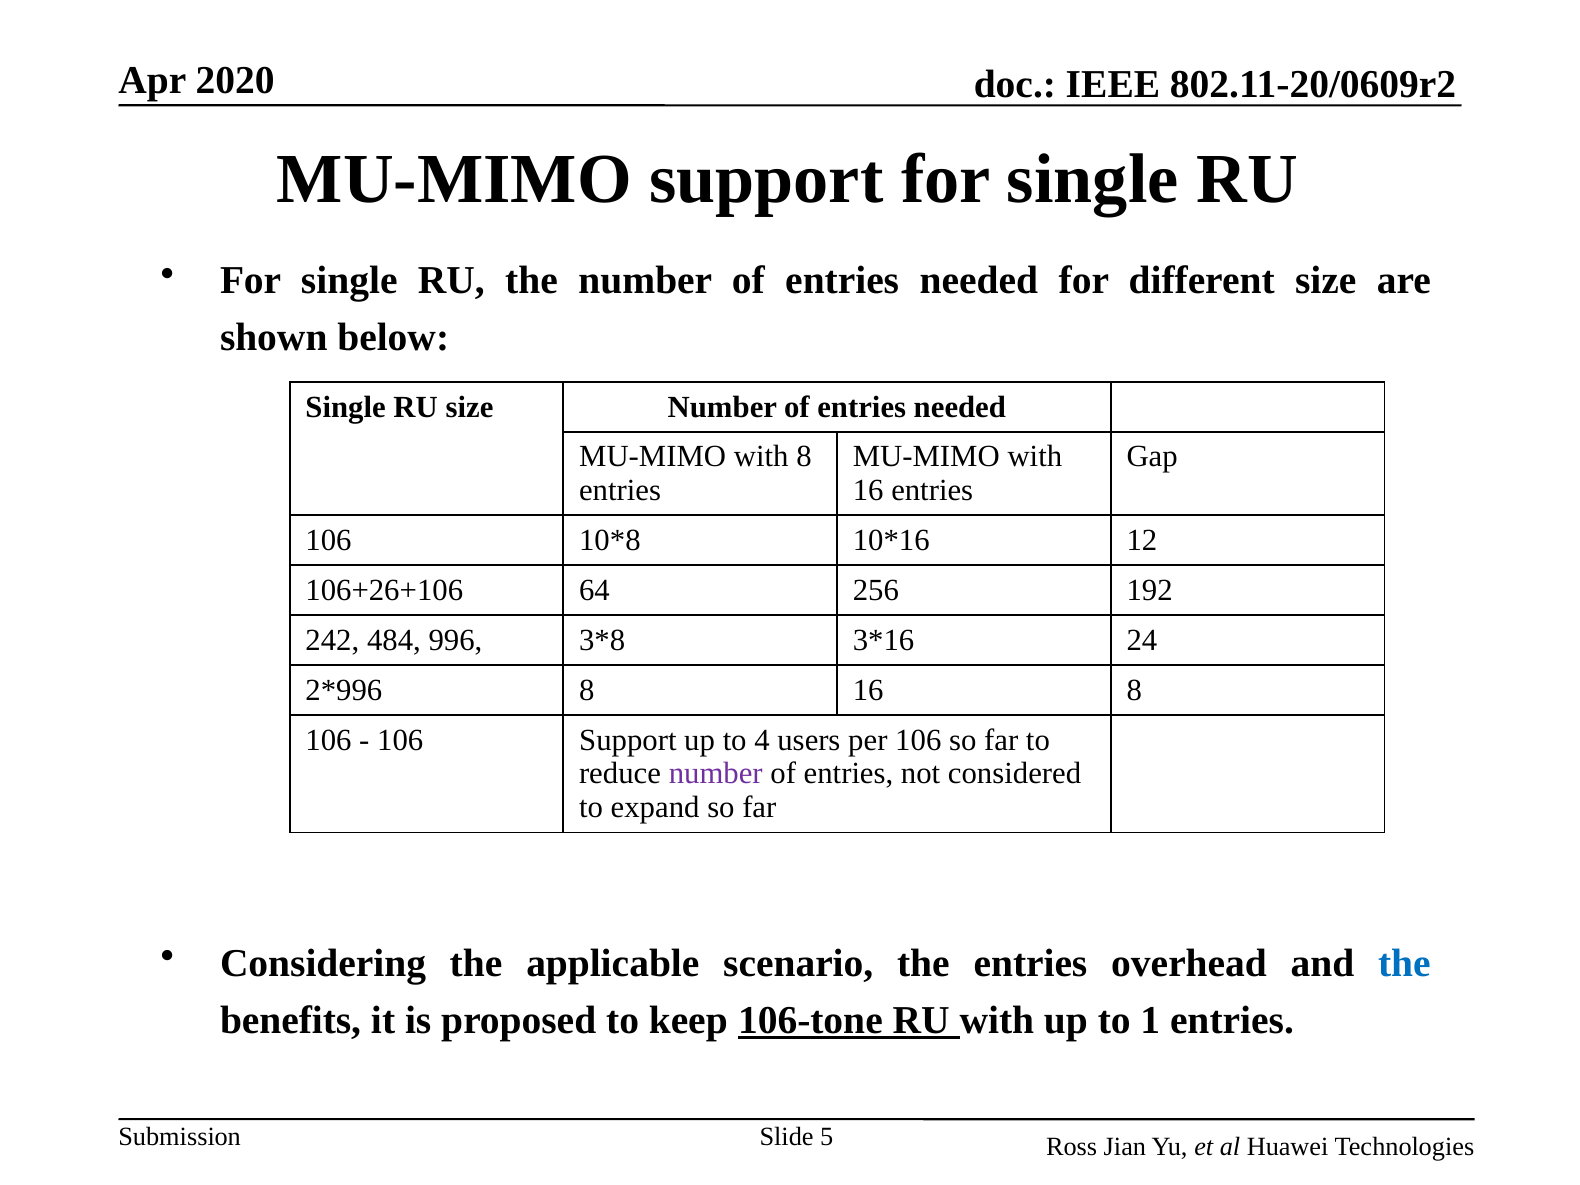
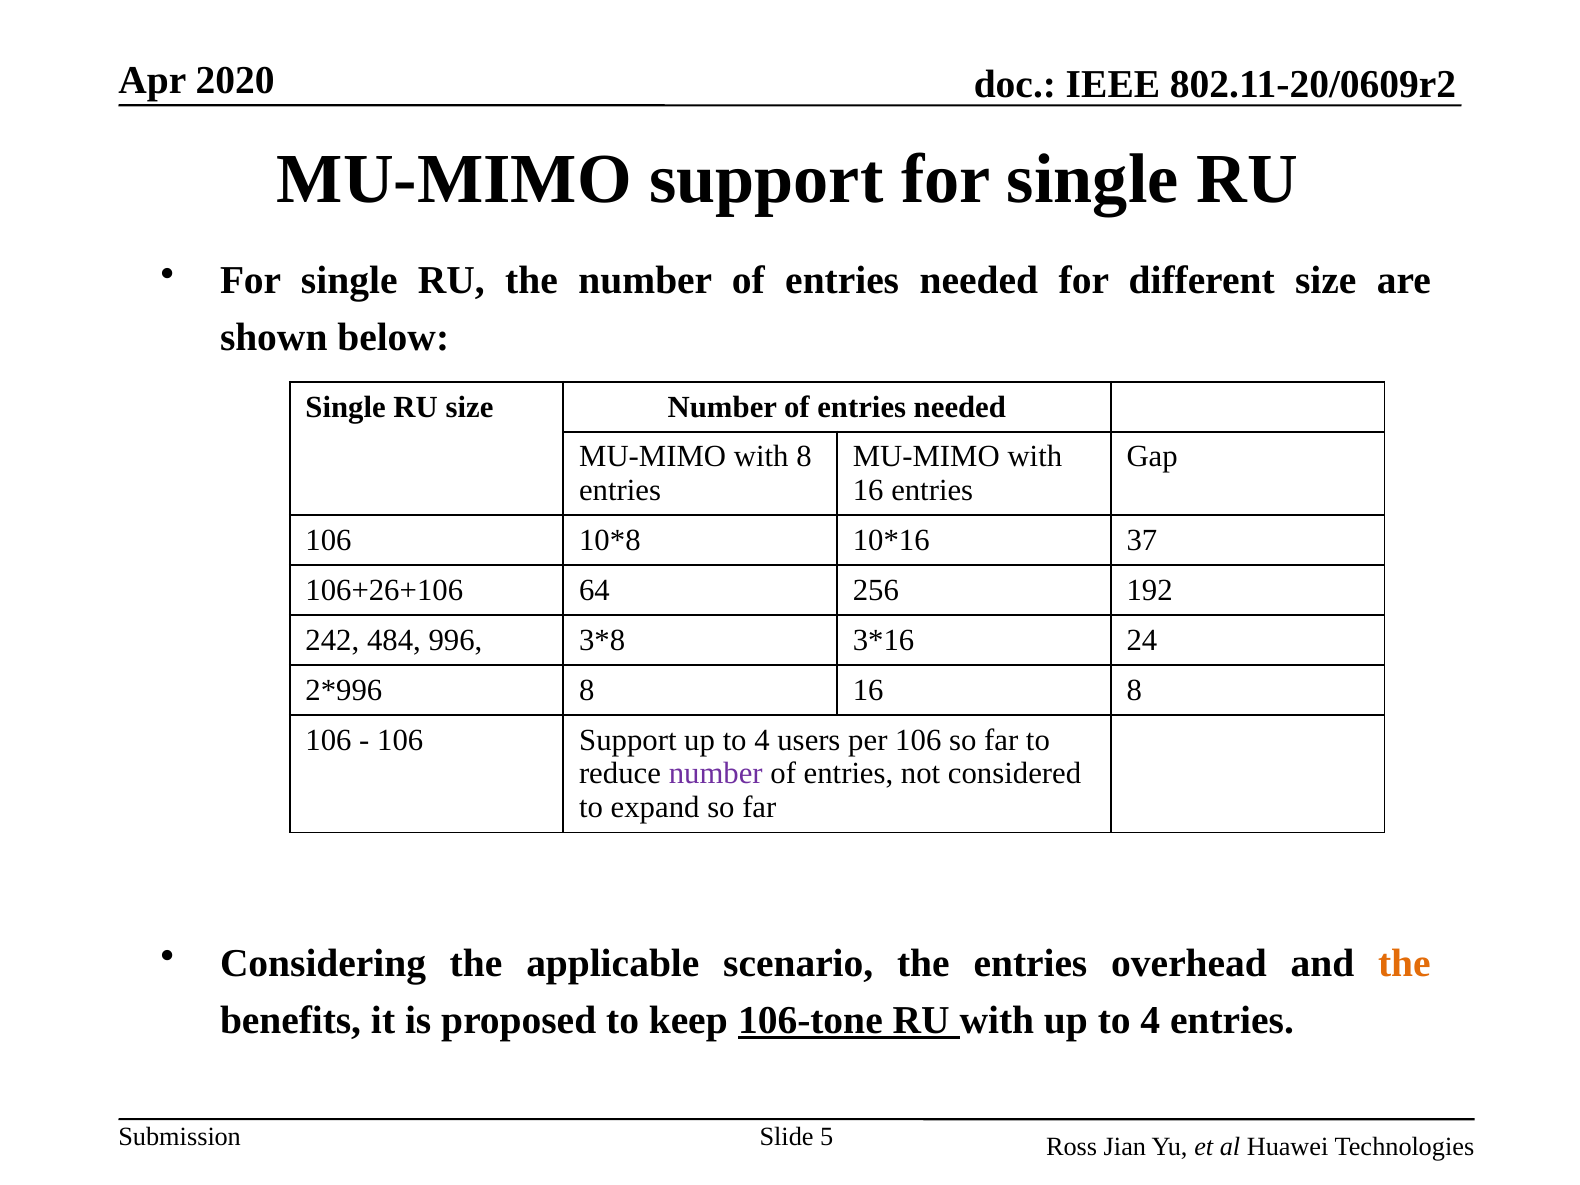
12: 12 -> 37 (1142, 541)
the colour: blue -> orange (1404, 963)
with up to 1: 1 -> 4 (1150, 1020)
